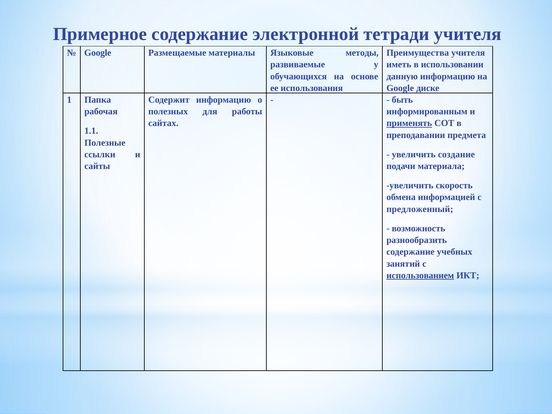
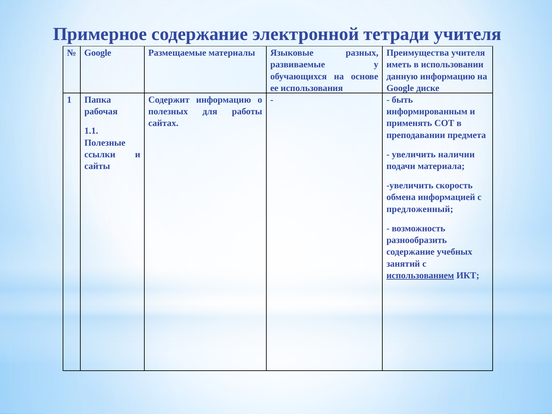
методы: методы -> разных (362, 53)
применять underline: present -> none (409, 123)
создание: создание -> наличии (456, 154)
